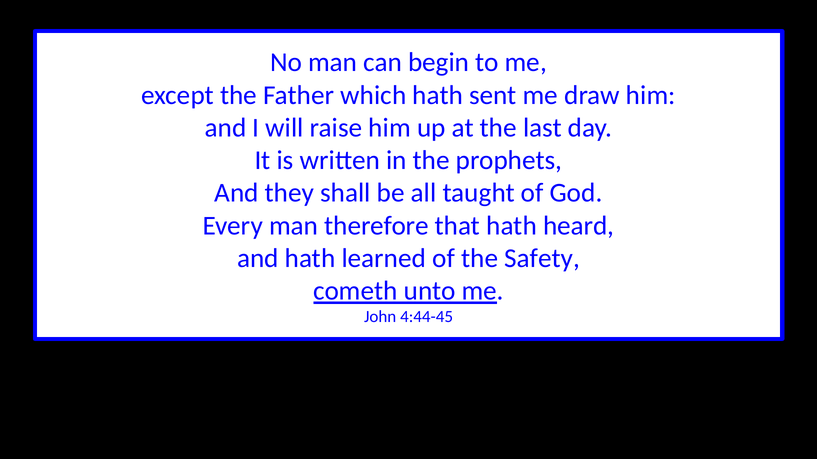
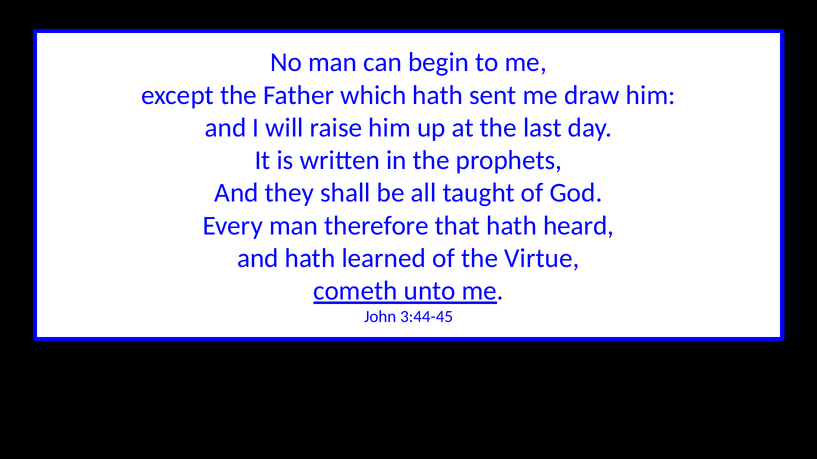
Safety: Safety -> Virtue (542, 259)
4:44-45: 4:44-45 -> 3:44-45 (427, 317)
